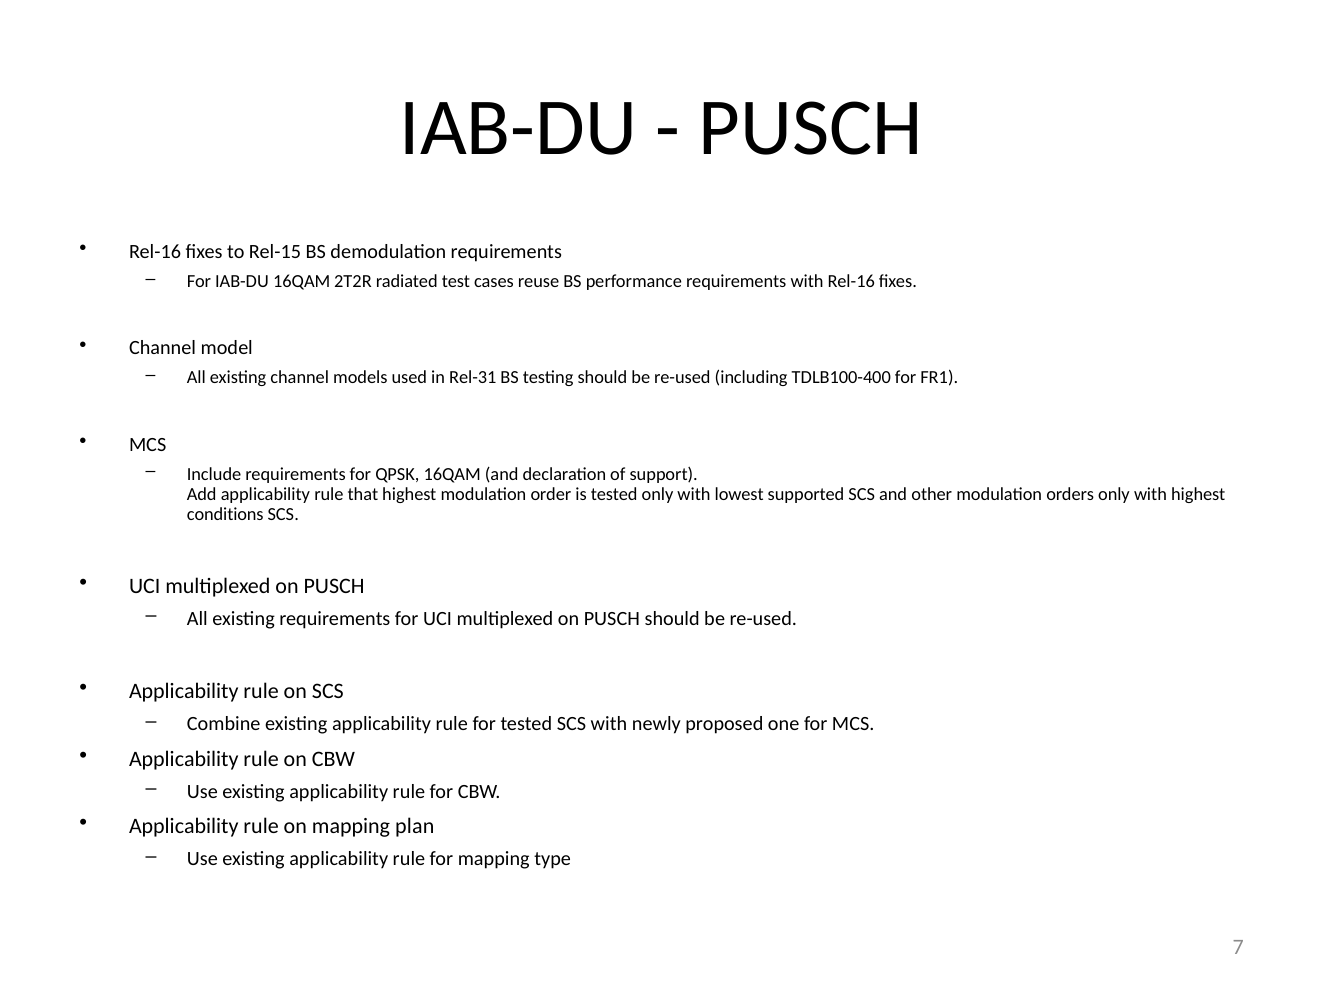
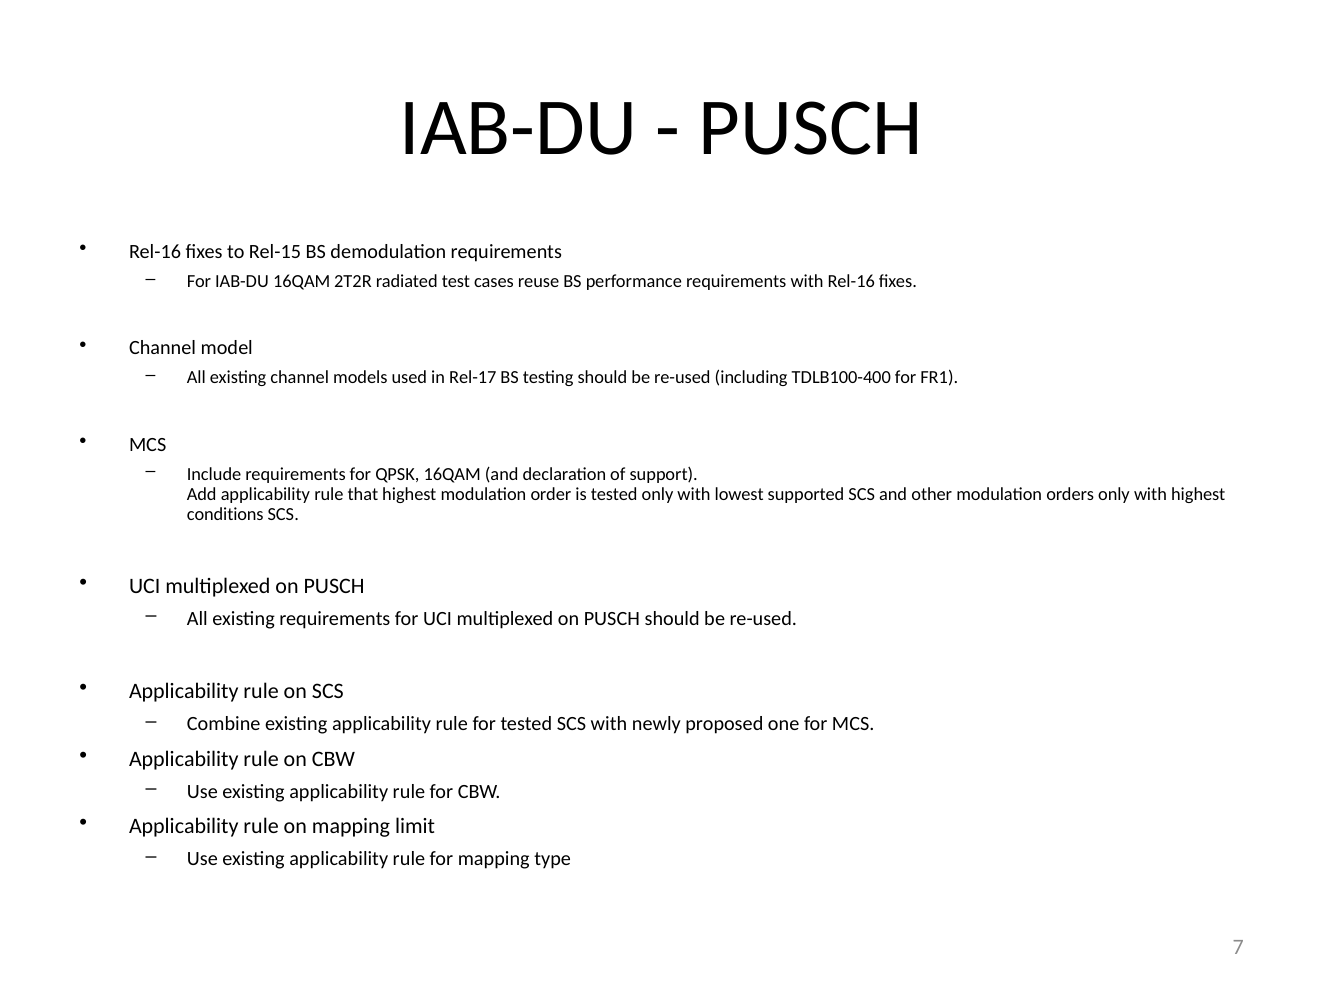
Rel-31: Rel-31 -> Rel-17 (473, 378)
plan: plan -> limit (415, 826)
